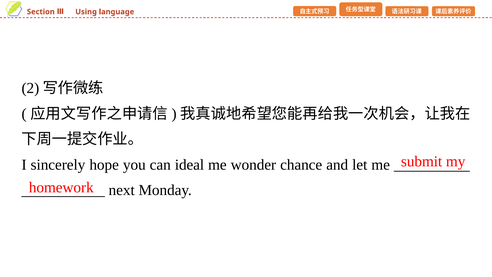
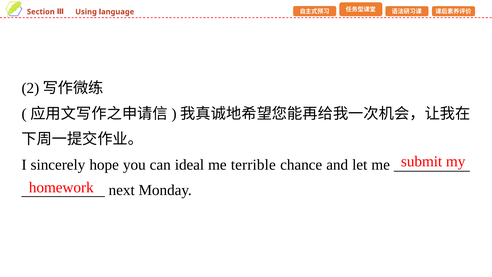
wonder: wonder -> terrible (253, 165)
